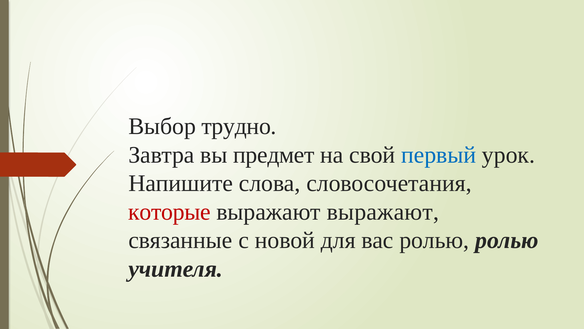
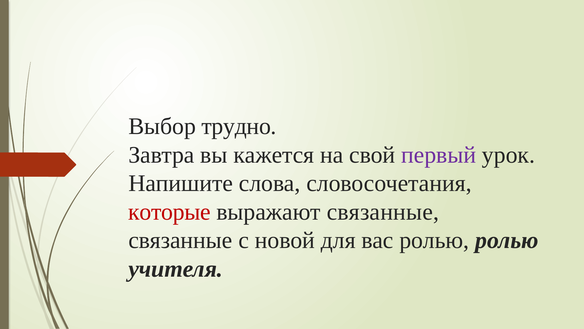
предмет: предмет -> кажется (274, 155)
первый colour: blue -> purple (439, 155)
выражают выражают: выражают -> связанные (383, 212)
